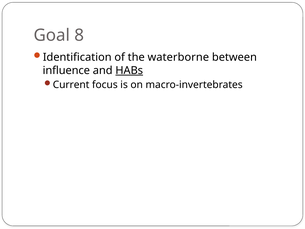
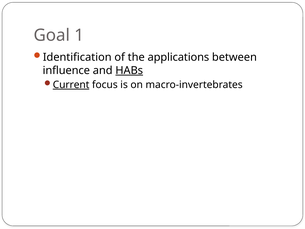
8: 8 -> 1 (79, 35)
waterborne: waterborne -> applications (178, 57)
Current underline: none -> present (71, 85)
